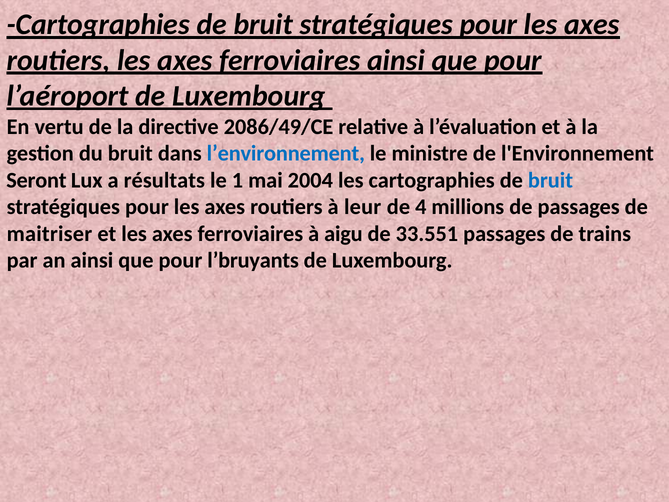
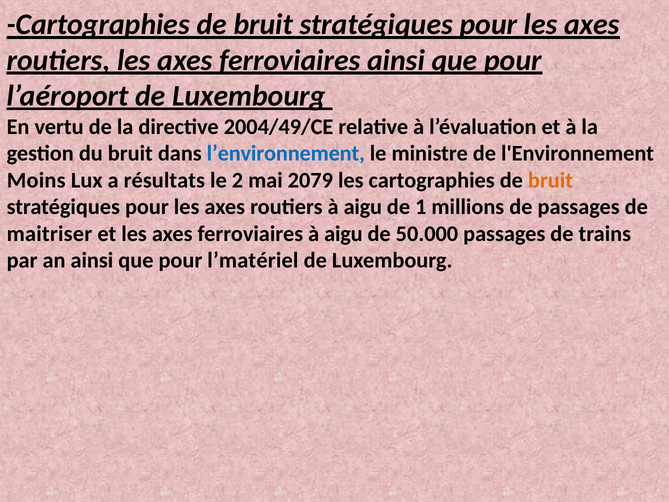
2086/49/CE: 2086/49/CE -> 2004/49/CE (279, 127)
Seront: Seront -> Moins (36, 180)
1: 1 -> 2 (237, 180)
2004: 2004 -> 2079 (310, 180)
bruit colour: blue -> orange (551, 180)
routiers à leur: leur -> aigu (363, 207)
4: 4 -> 1 (421, 207)
33.551: 33.551 -> 50.000 (427, 234)
l’bruyants: l’bruyants -> l’matériel (253, 260)
